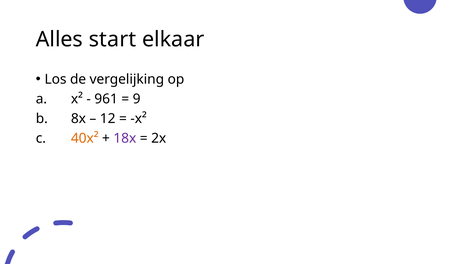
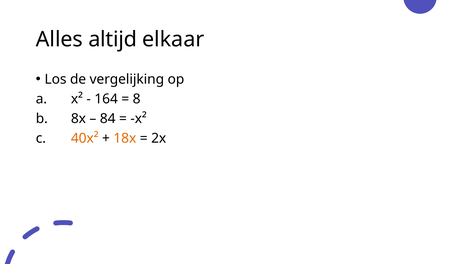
start: start -> altijd (113, 39)
961: 961 -> 164 (106, 99)
9: 9 -> 8 (137, 99)
12: 12 -> 84 (108, 119)
18x colour: purple -> orange (125, 138)
